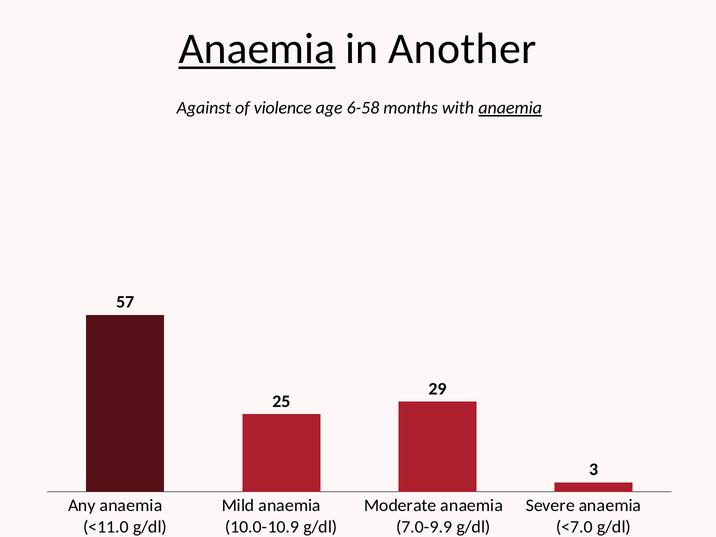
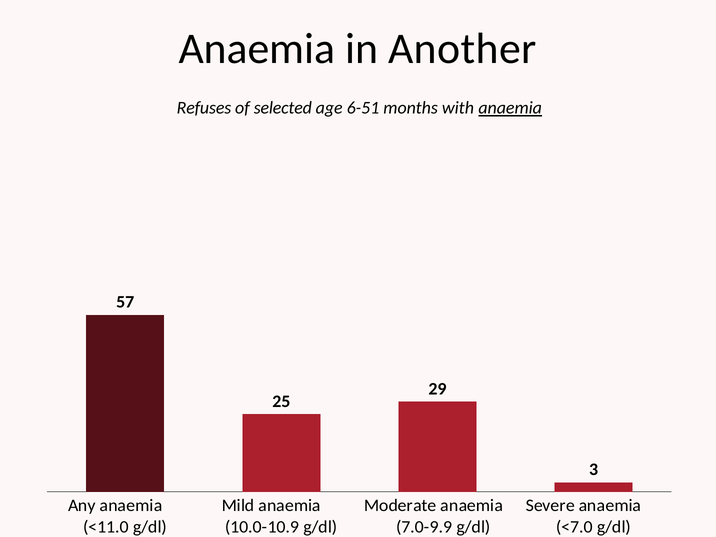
Anaemia underline: present -> none (257, 49)
Against: Against -> Refuses (204, 108)
violence: violence -> selected (283, 108)
6-58: 6-58 -> 6-51 (363, 108)
